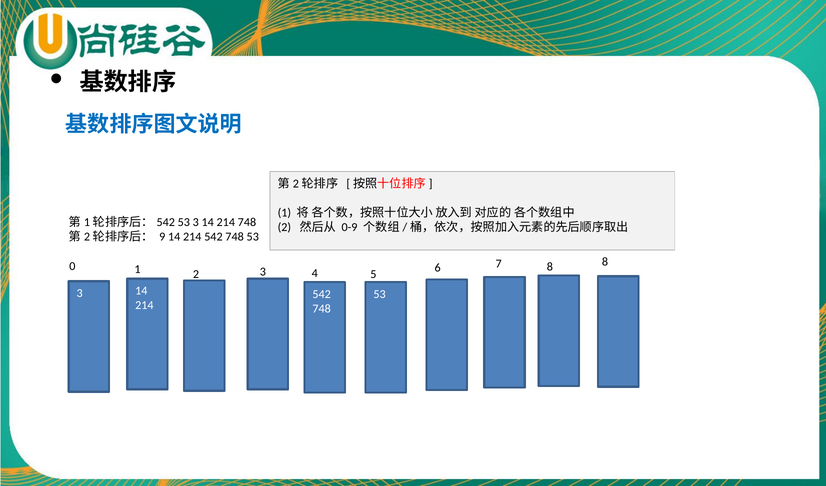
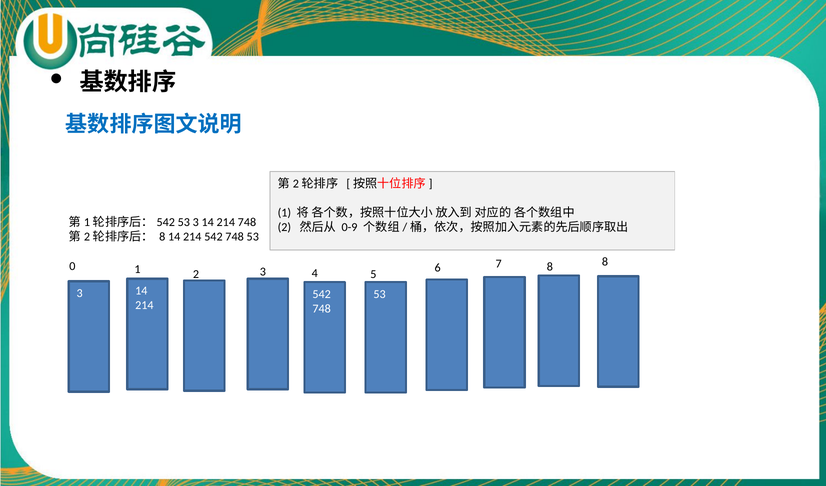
9: 9 -> 8 (162, 237)
